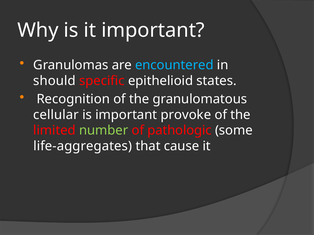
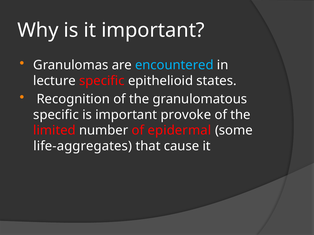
should: should -> lecture (55, 81)
cellular: cellular -> specific (56, 115)
number colour: light green -> white (104, 131)
pathologic: pathologic -> epidermal (179, 131)
